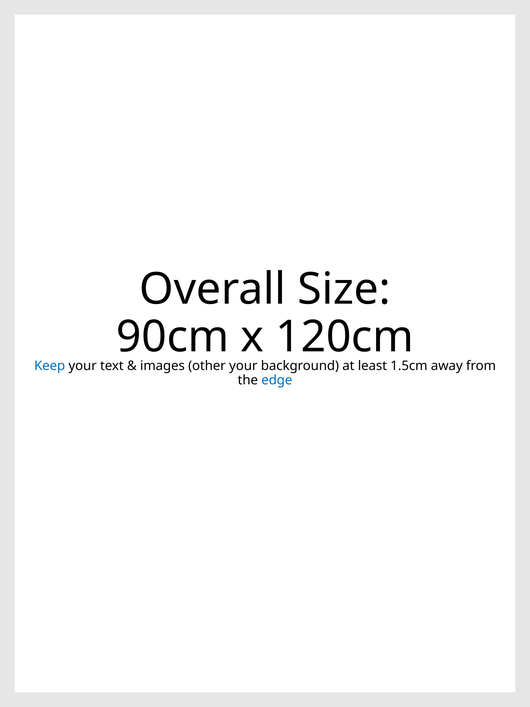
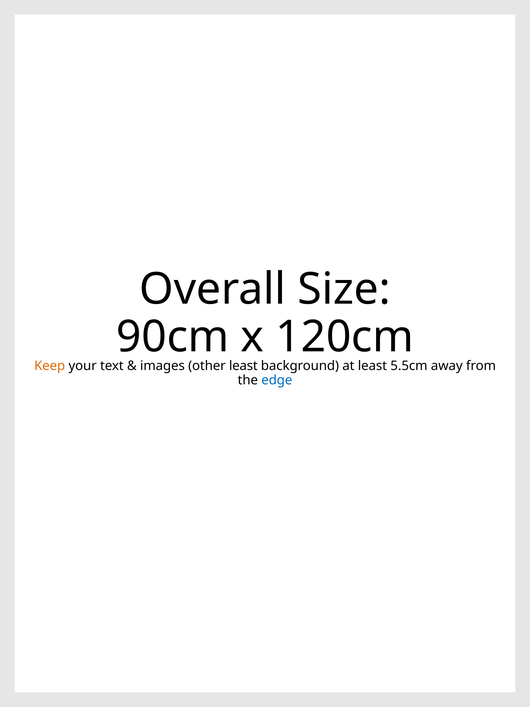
Keep colour: blue -> orange (50, 366)
your: your -> least (243, 366)
1.5cm: 1.5cm -> 5.5cm (409, 366)
